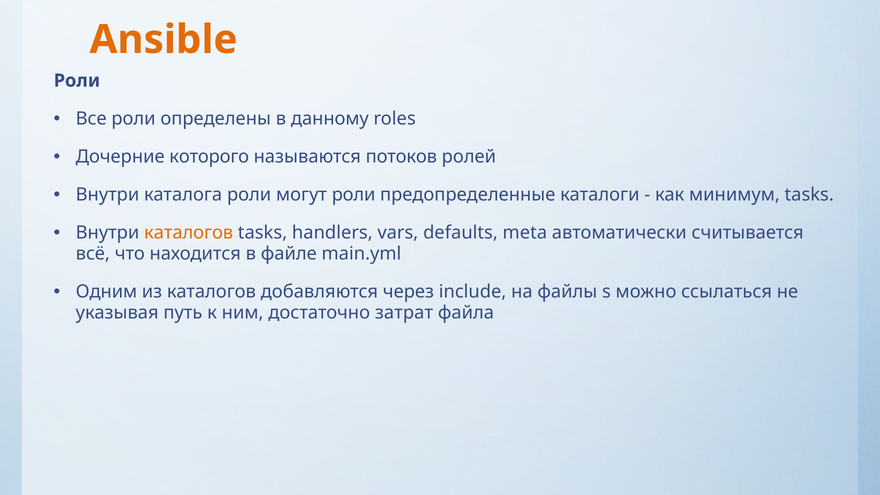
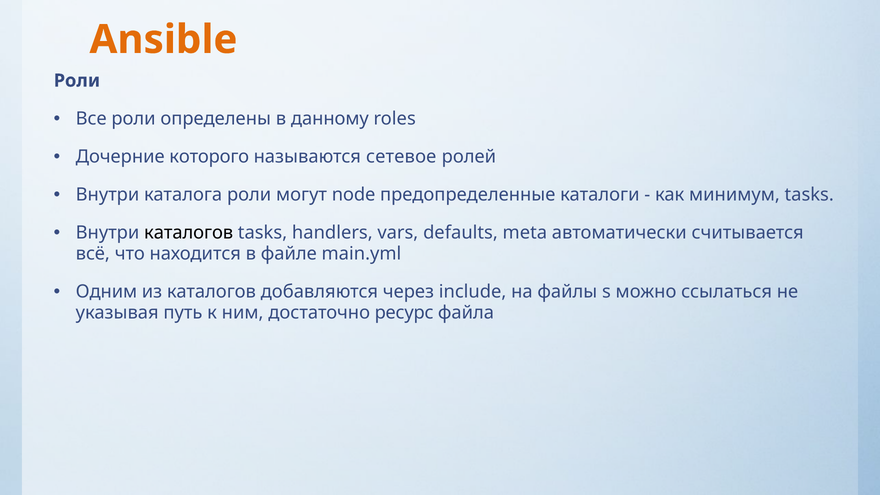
потоков: потоков -> сетевое (401, 157)
могут роли: роли -> node (354, 195)
каталогов colour: orange -> black (189, 233)
затрат: затрат -> ресурс (404, 313)
